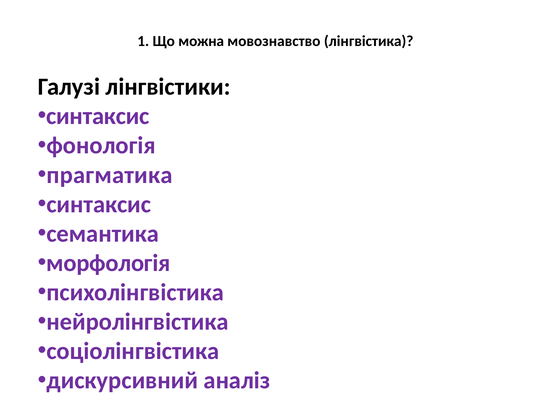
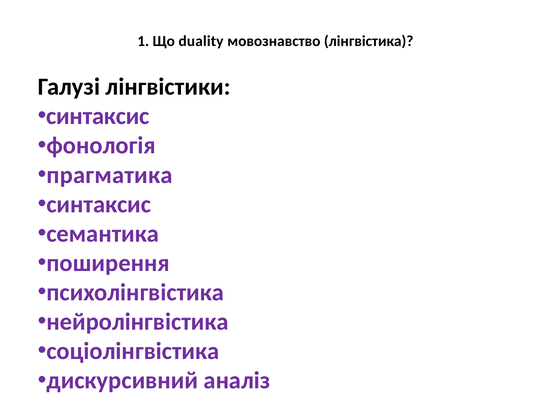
можна: можна -> duality (201, 41)
морфологія: морфологія -> поширення (108, 263)
